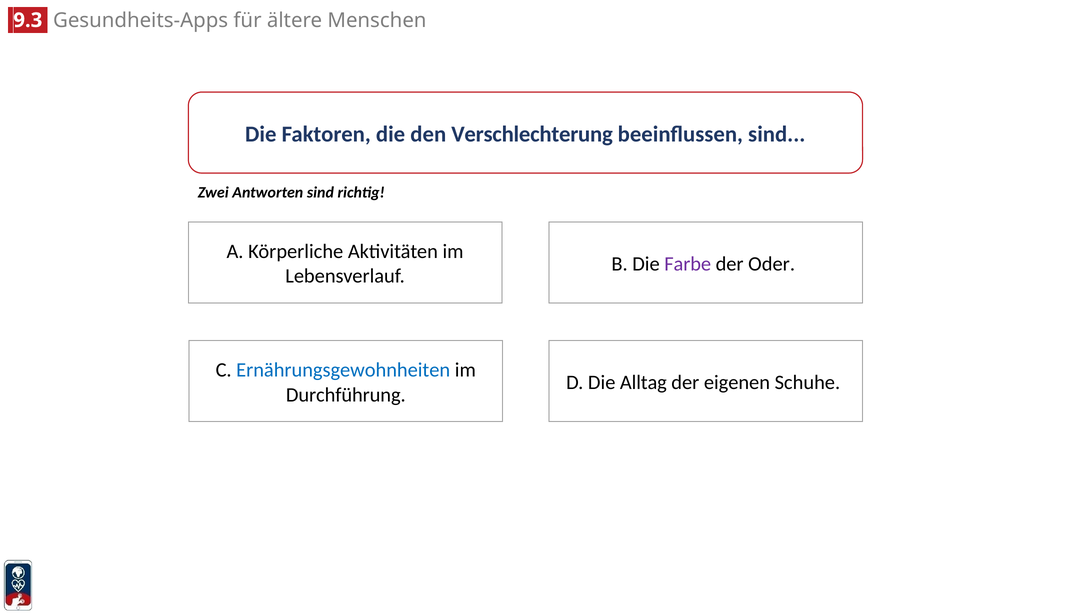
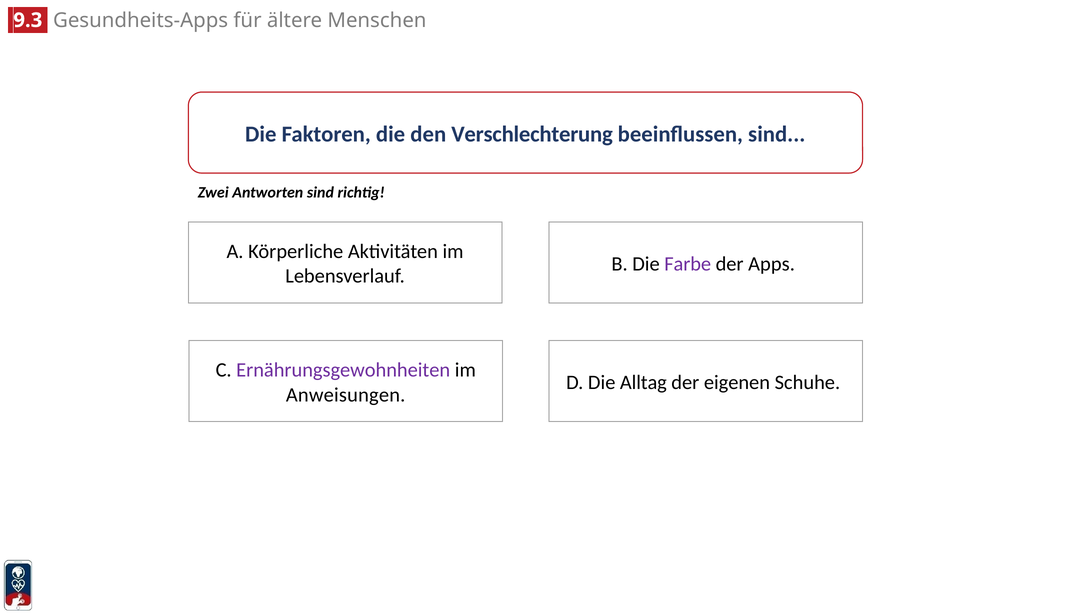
Oder: Oder -> Apps (772, 264)
Ernährungsgewohnheiten colour: blue -> purple (343, 370)
Durchführung: Durchführung -> Anweisungen (346, 395)
